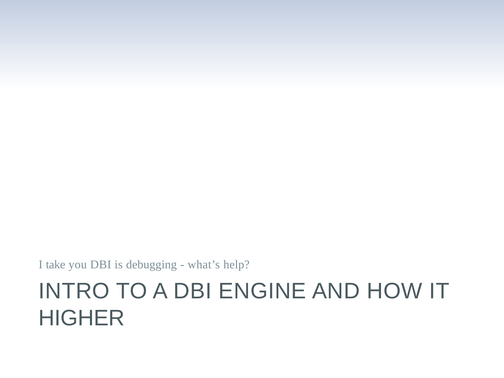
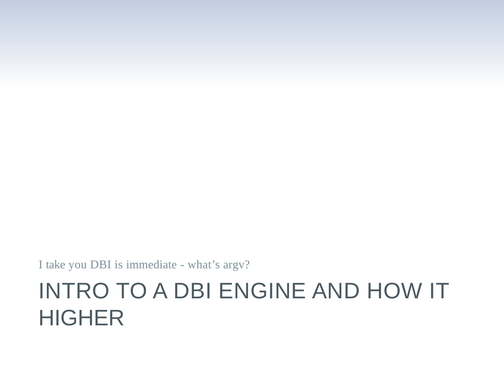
debugging: debugging -> immediate (151, 265)
help: help -> argv (237, 265)
